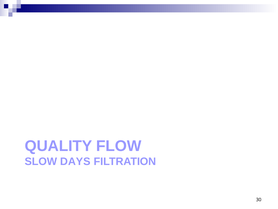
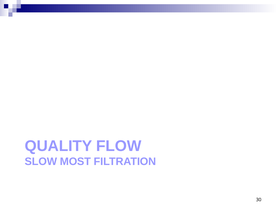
DAYS: DAYS -> MOST (75, 161)
